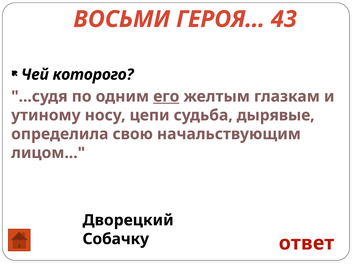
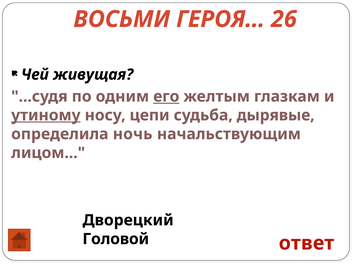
43: 43 -> 26 (284, 19)
которого: которого -> живущая (93, 75)
утиному underline: none -> present (46, 115)
свою: свою -> ночь (133, 134)
Собачку: Собачку -> Головой (116, 239)
